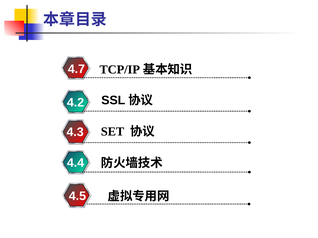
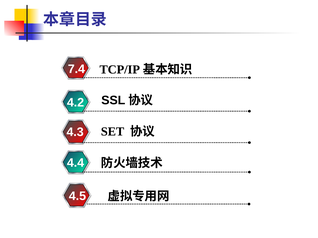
4.7: 4.7 -> 7.4 (76, 69)
